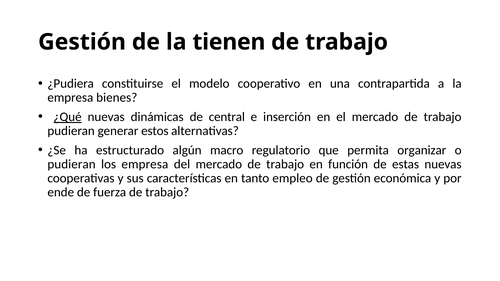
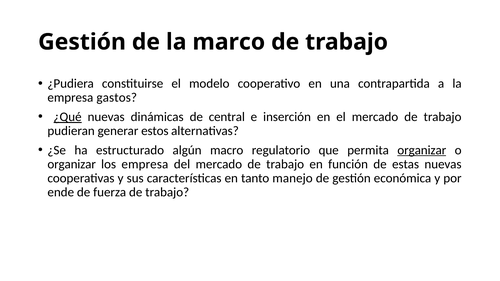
tienen: tienen -> marco (229, 42)
bienes: bienes -> gastos (117, 98)
organizar underline: none -> present (422, 150)
pudieran: pudieran -> organizar (72, 164)
empleo: empleo -> manejo (293, 178)
